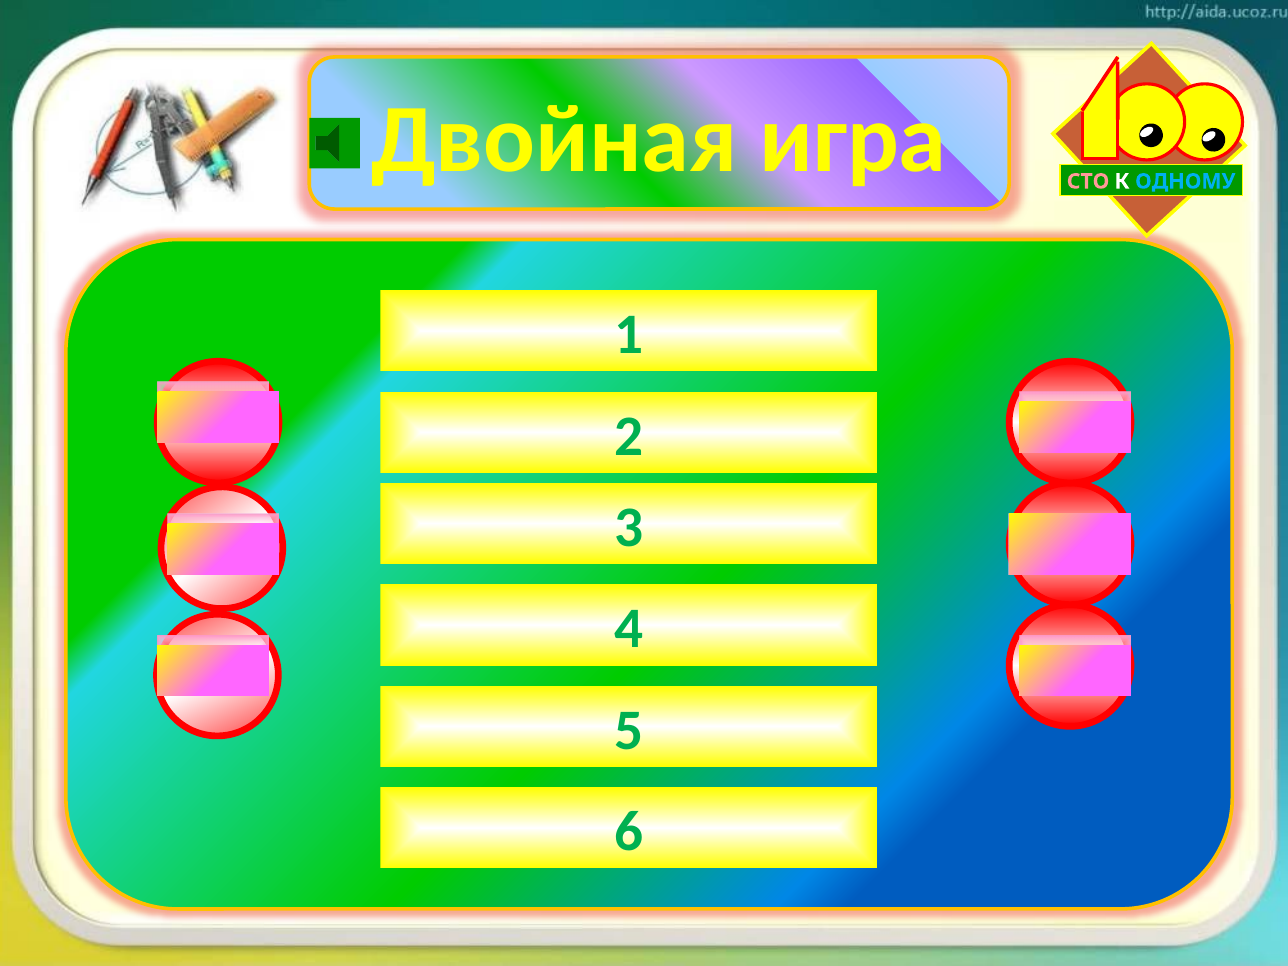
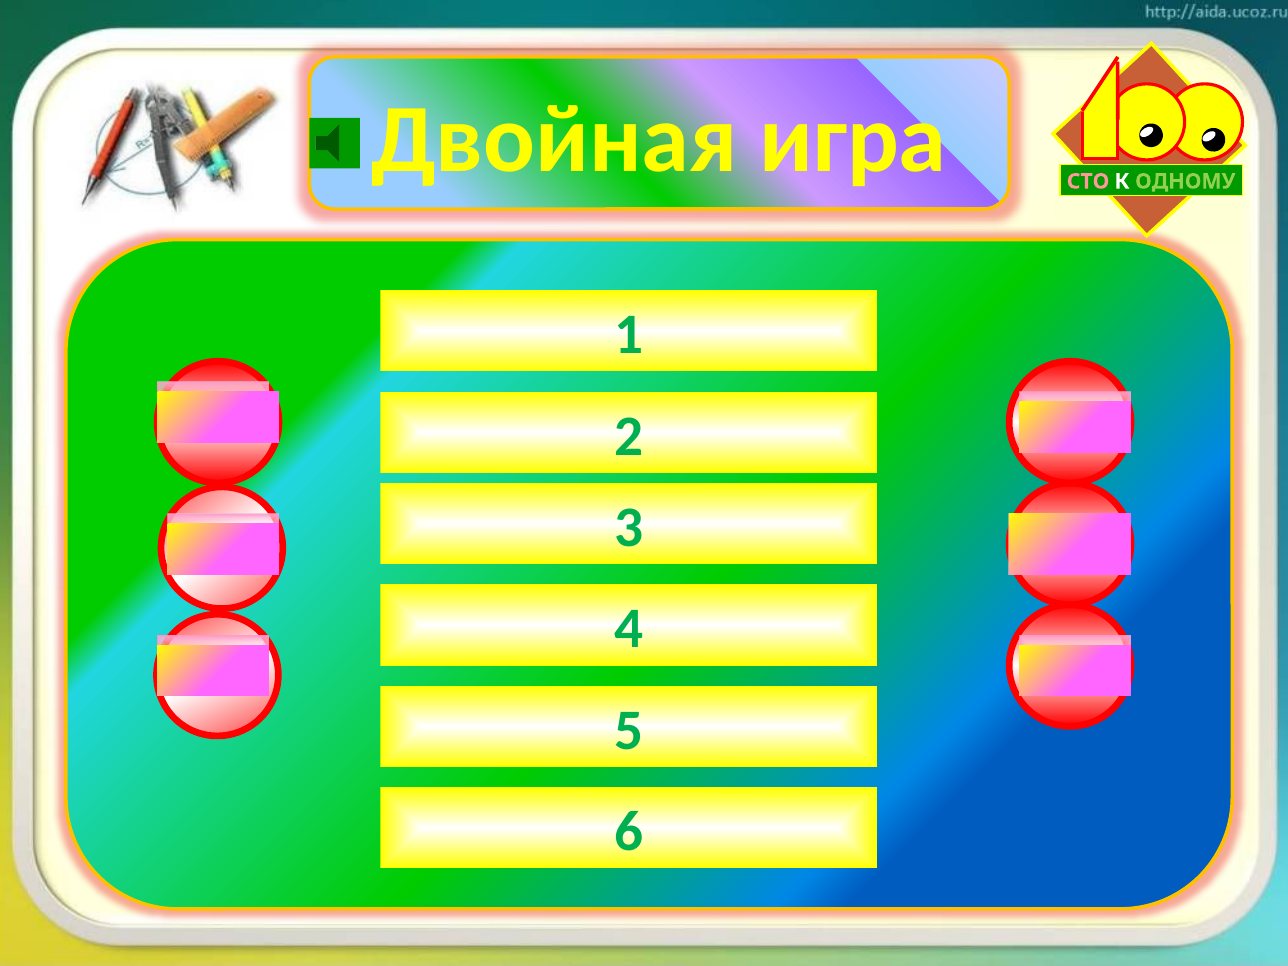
ОДНОМУ colour: light blue -> light green (1185, 181)
